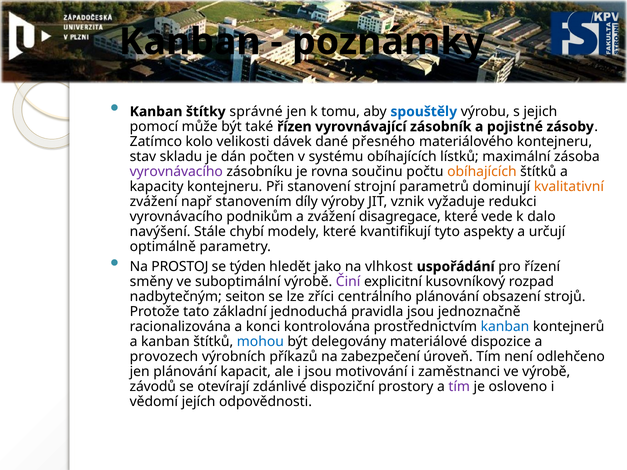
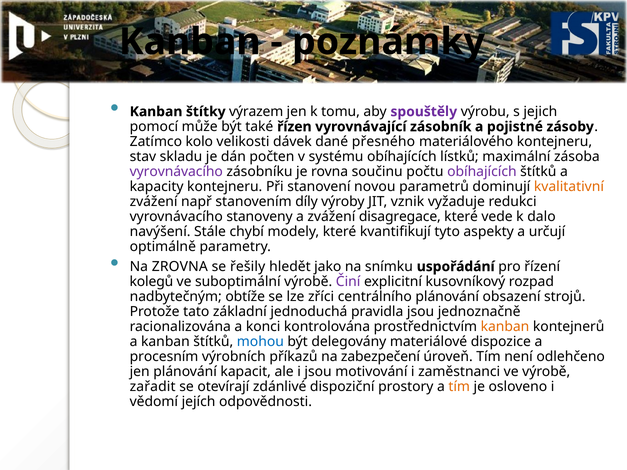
správné: správné -> výrazem (256, 112)
spouštěly colour: blue -> purple (424, 112)
obíhajících colour: orange -> purple (482, 172)
strojní: strojní -> novou (375, 187)
podnikům: podnikům -> stanoveny (260, 217)
PROSTOJ: PROSTOJ -> ZROVNA (180, 267)
týden: týden -> řešily (248, 267)
vlhkost: vlhkost -> snímku (389, 267)
směny: směny -> kolegů (151, 282)
seiton: seiton -> obtíže (245, 297)
kanban colour: blue -> orange (505, 327)
provozech: provozech -> procesním (164, 357)
závodů: závodů -> zařadit (153, 387)
tím colour: purple -> orange (459, 387)
